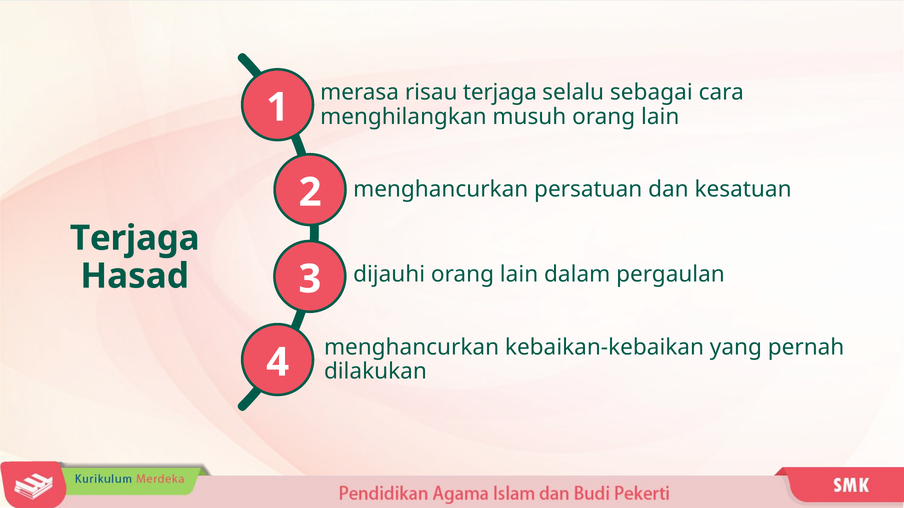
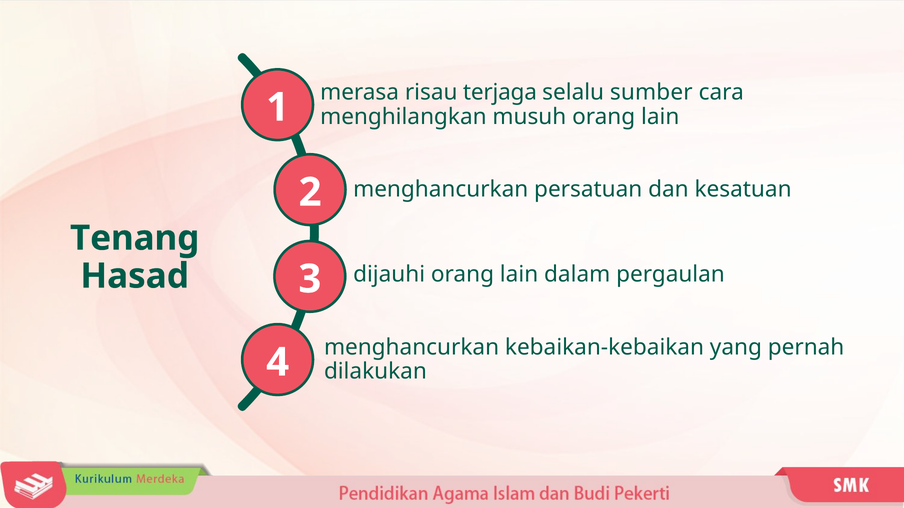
sebagai: sebagai -> sumber (651, 92)
Terjaga: Terjaga -> Tenang (135, 238)
